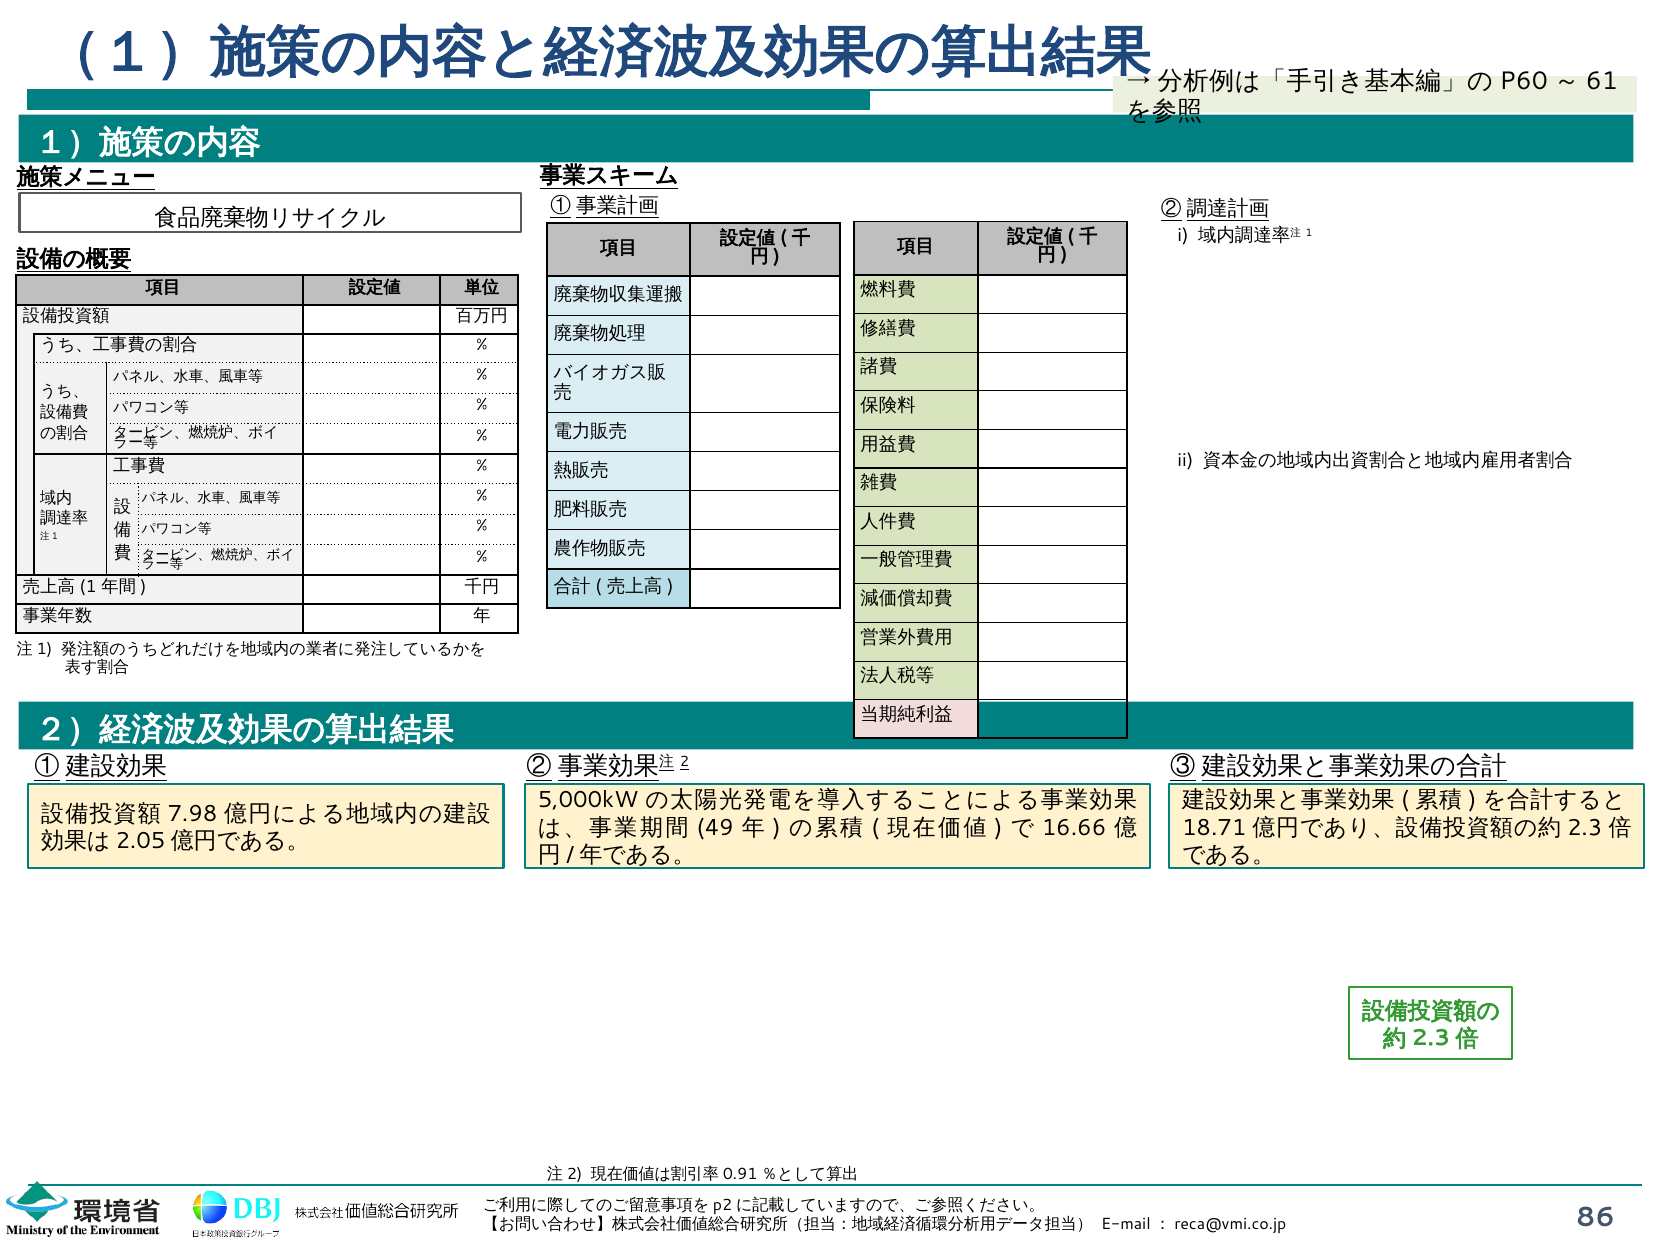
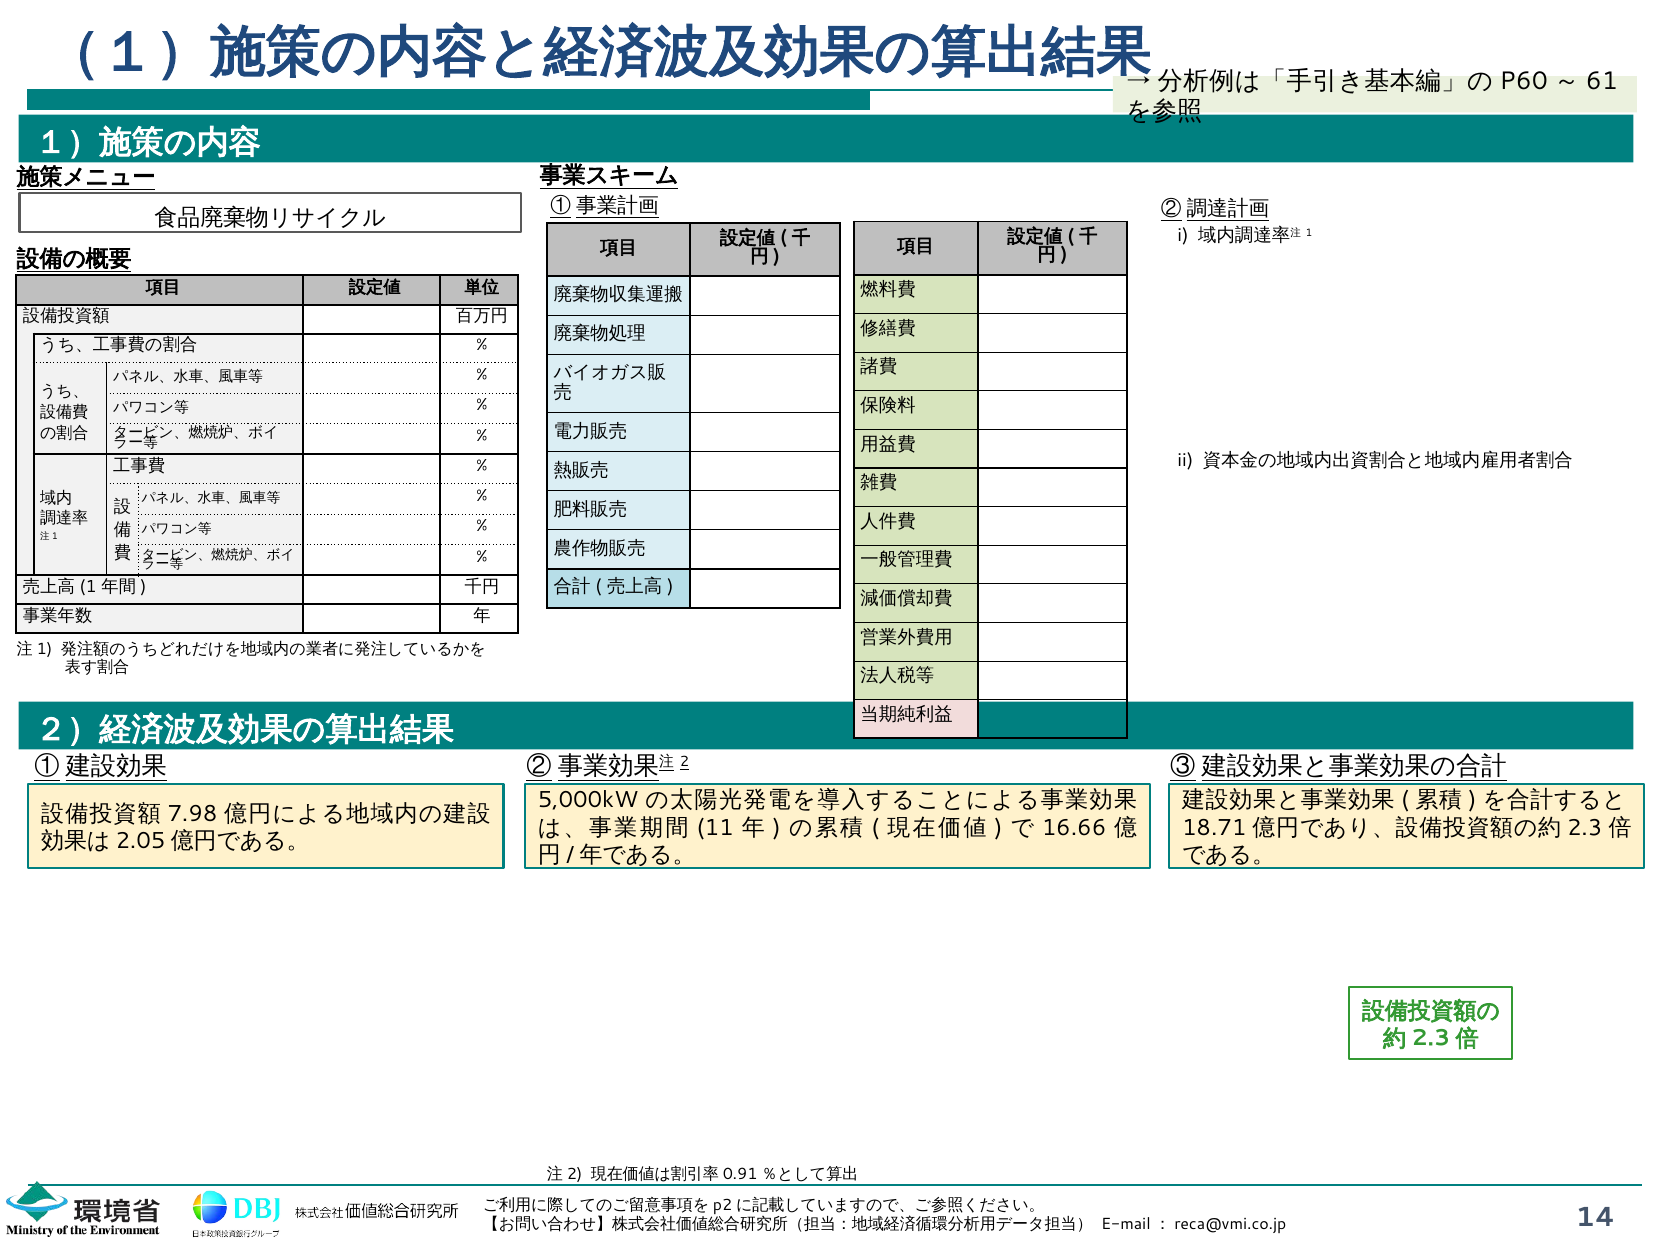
49: 49 -> 11 (715, 827)
86: 86 -> 14 (1596, 1217)
